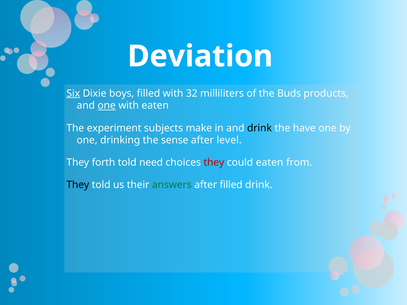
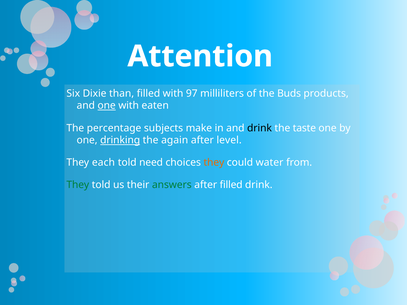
Deviation: Deviation -> Attention (200, 56)
Six underline: present -> none (73, 94)
boys: boys -> than (122, 94)
32: 32 -> 97 (192, 94)
experiment: experiment -> percentage (114, 128)
have: have -> taste (304, 128)
drinking underline: none -> present (120, 140)
sense: sense -> again (175, 140)
forth: forth -> each (103, 163)
they colour: red -> orange (214, 163)
could eaten: eaten -> water (270, 163)
They colour: black -> green (78, 185)
